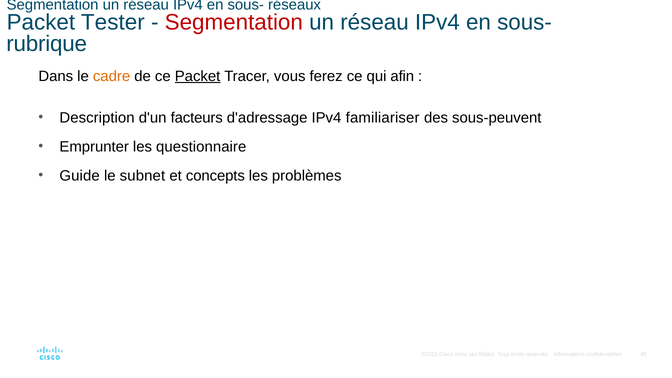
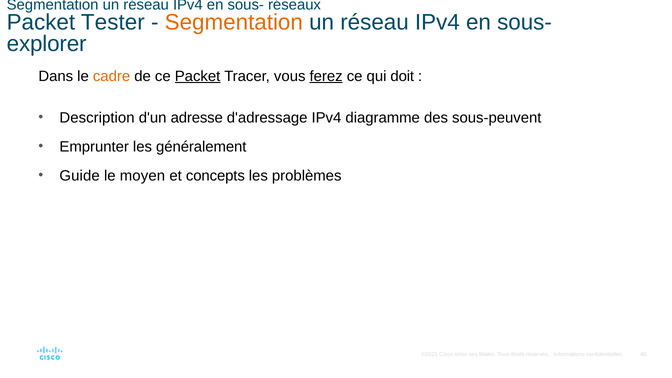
Segmentation colour: red -> orange (234, 22)
rubrique: rubrique -> explorer (47, 44)
ferez underline: none -> present (326, 76)
afin: afin -> doit (402, 76)
facteurs: facteurs -> adresse (197, 118)
familiariser: familiariser -> diagramme (383, 118)
questionnaire: questionnaire -> généralement (201, 147)
subnet: subnet -> moyen (142, 176)
